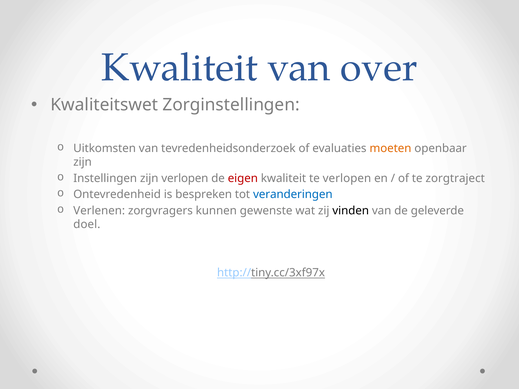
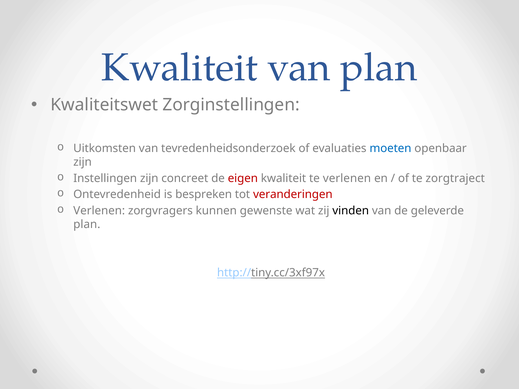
van over: over -> plan (379, 68)
moeten colour: orange -> blue (390, 148)
zijn verlopen: verlopen -> concreet (185, 178)
te verlopen: verlopen -> verlenen (347, 178)
veranderingen colour: blue -> red (293, 195)
doel: doel -> plan (87, 225)
